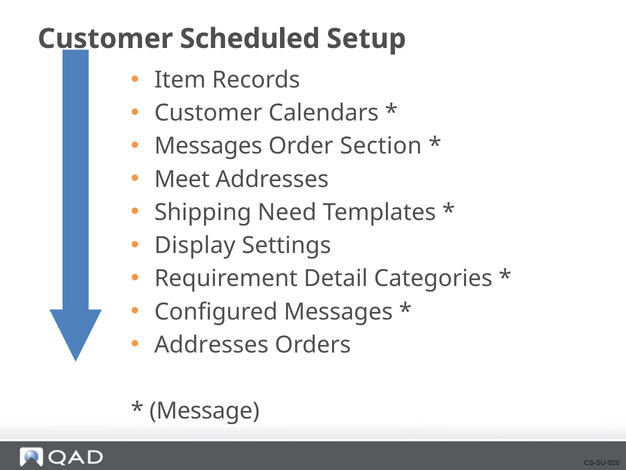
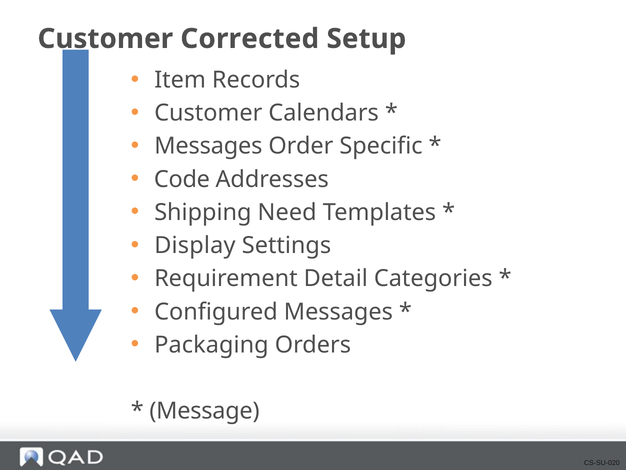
Scheduled: Scheduled -> Corrected (250, 39)
Section: Section -> Specific (381, 146)
Meet: Meet -> Code (182, 179)
Addresses: Addresses -> Packaging (211, 345)
